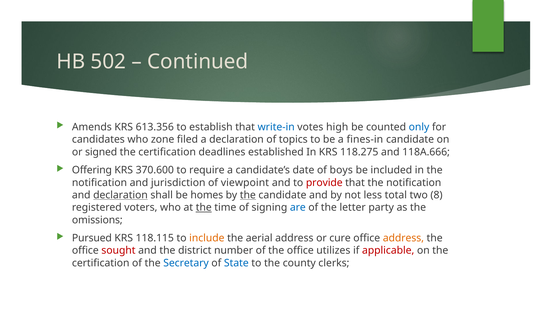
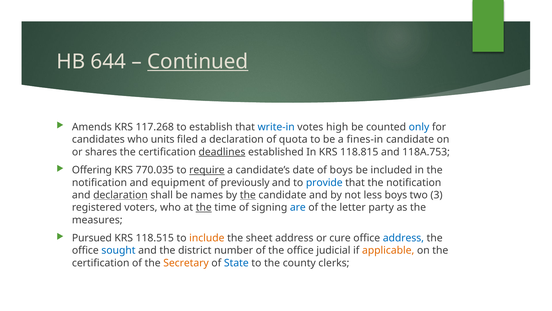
502: 502 -> 644 (108, 62)
Continued underline: none -> present (198, 62)
613.356: 613.356 -> 117.268 (155, 127)
zone: zone -> units (163, 139)
topics: topics -> quota (293, 139)
signed: signed -> shares (101, 152)
deadlines underline: none -> present (222, 152)
118.275: 118.275 -> 118.815 (359, 152)
118A.666: 118A.666 -> 118A.753 (426, 152)
370.600: 370.600 -> 770.035 (155, 170)
require underline: none -> present (207, 170)
jurisdiction: jurisdiction -> equipment (178, 182)
viewpoint: viewpoint -> previously (245, 182)
provide colour: red -> blue (324, 182)
homes: homes -> names (207, 195)
less total: total -> boys (396, 195)
8: 8 -> 3 (437, 195)
omissions: omissions -> measures (97, 220)
118.115: 118.115 -> 118.515 (155, 238)
aerial: aerial -> sheet (259, 238)
address colour: orange -> blue (403, 238)
sought colour: red -> blue (118, 250)
utilizes: utilizes -> judicial (333, 250)
applicable colour: red -> orange (388, 250)
Secretary colour: blue -> orange (186, 263)
